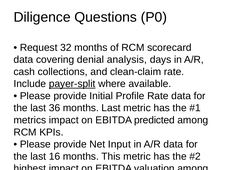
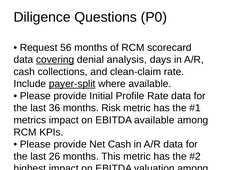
32: 32 -> 56 (66, 48)
covering underline: none -> present (55, 60)
months Last: Last -> Risk (111, 108)
EBITDA predicted: predicted -> available (154, 120)
Net Input: Input -> Cash (119, 144)
16: 16 -> 26 (55, 157)
